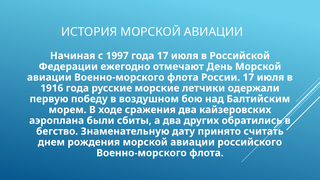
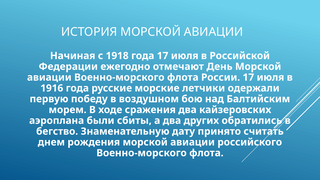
1997: 1997 -> 1918 (117, 56)
